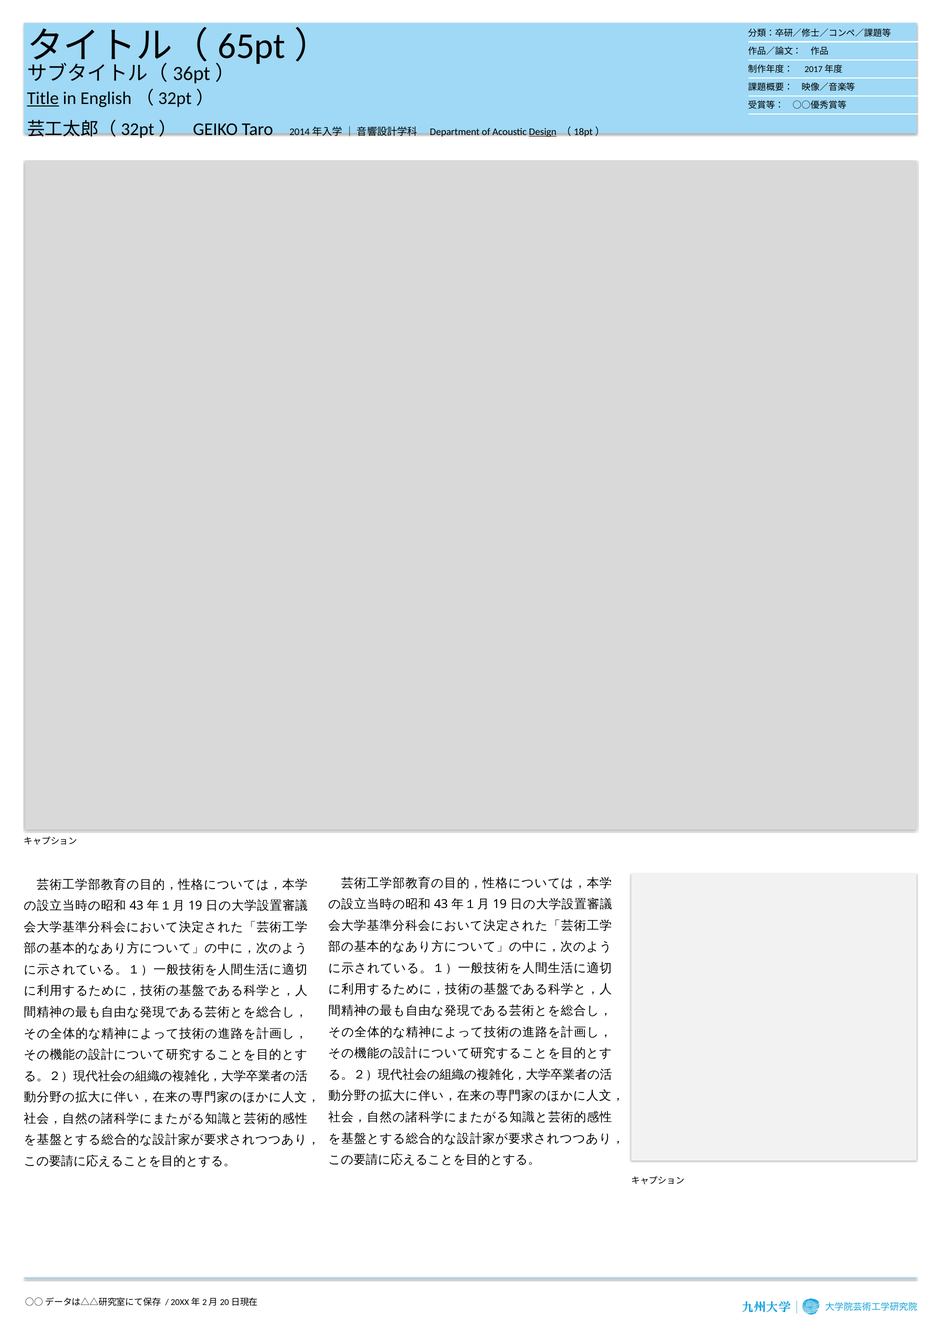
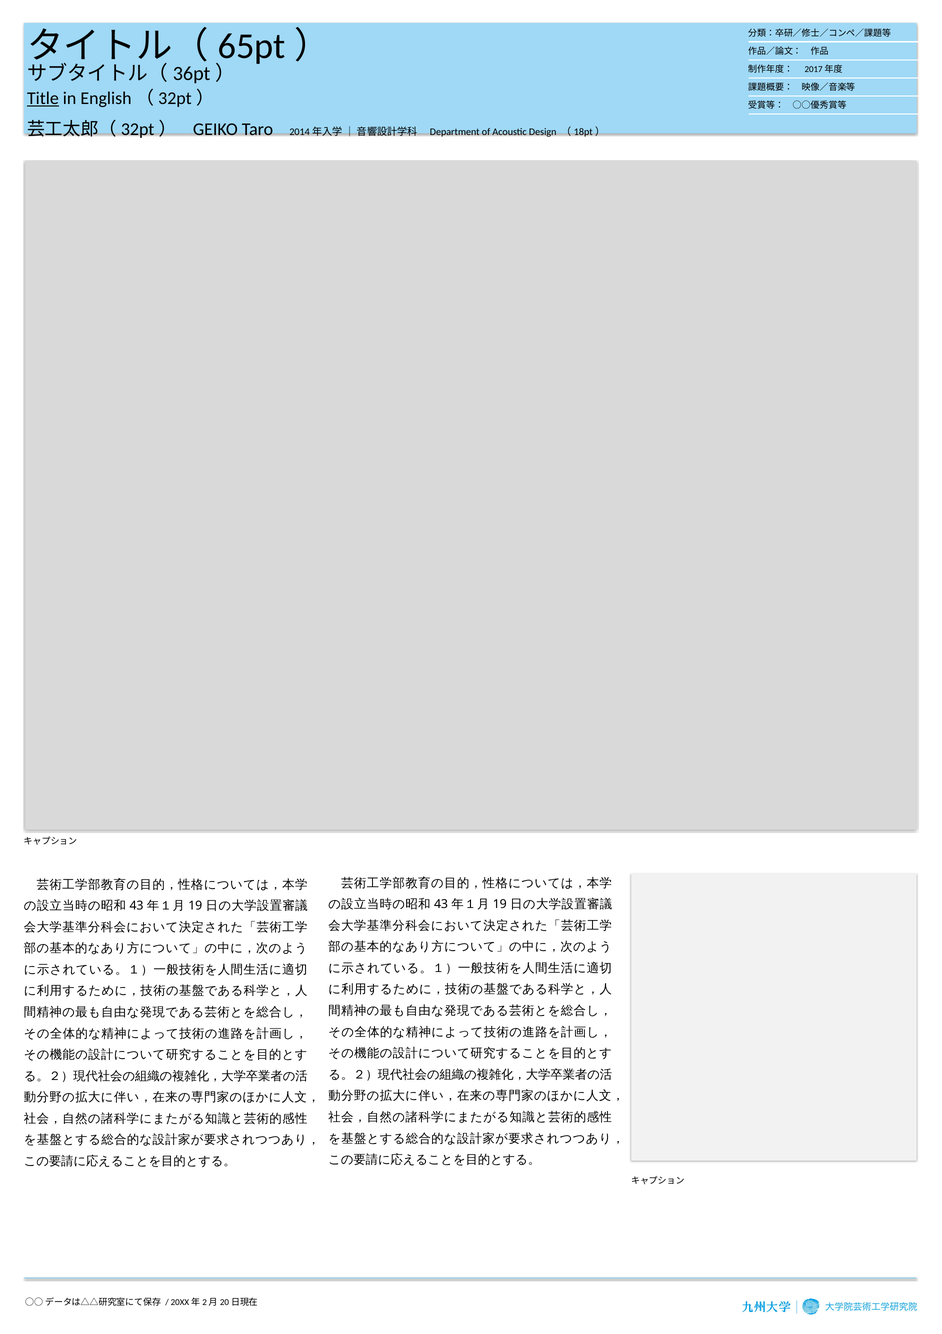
Design underline: present -> none (543, 132)
